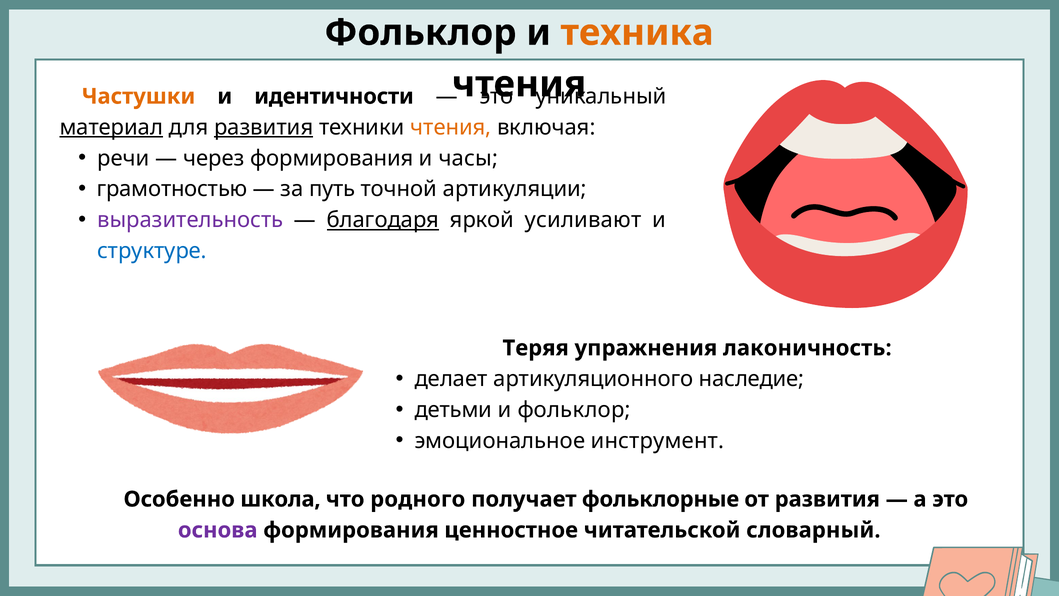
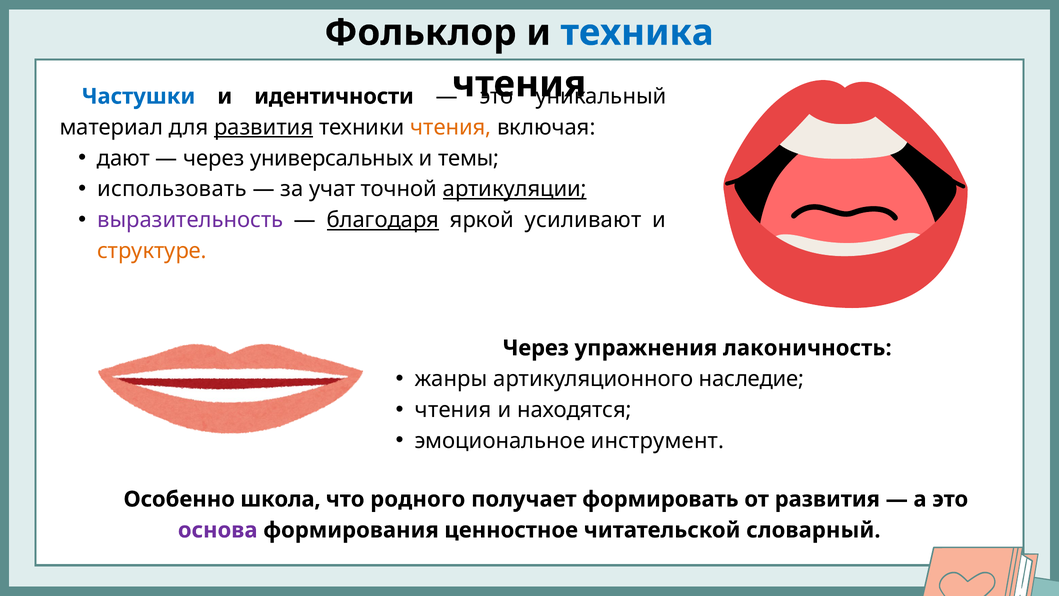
техника colour: orange -> blue (637, 33)
Частушки colour: orange -> blue (138, 96)
материал underline: present -> none (111, 127)
речи: речи -> дают (123, 158)
через формирования: формирования -> универсальных (332, 158)
часы: часы -> темы (469, 158)
грамотностью: грамотностью -> использовать (172, 189)
путь: путь -> учат (332, 189)
артикуляции underline: none -> present (515, 189)
структуре colour: blue -> orange (152, 251)
Теряя: Теряя -> Через (536, 348)
делает: делает -> жанры (451, 379)
детьми: детьми -> чтения (453, 410)
и фольклор: фольклор -> находятся (574, 410)
фольклорные: фольклорные -> формировать (660, 499)
